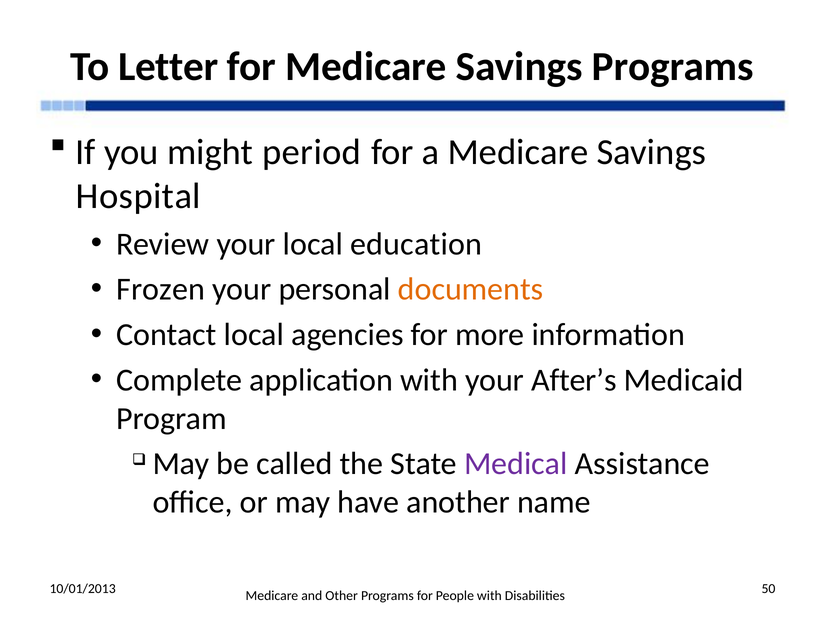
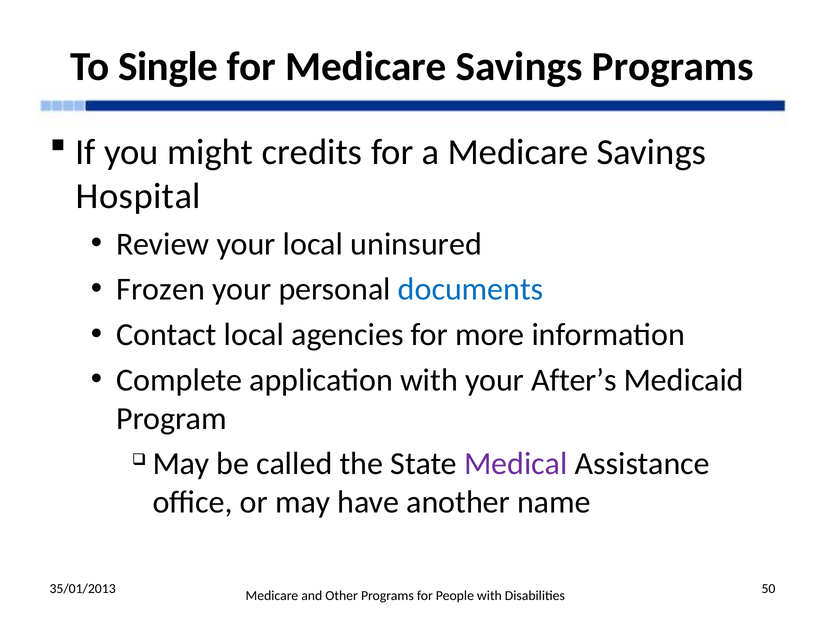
Letter: Letter -> Single (168, 67)
period: period -> credits (312, 152)
education: education -> uninsured (416, 244)
documents colour: orange -> blue (471, 290)
10/01/2013: 10/01/2013 -> 35/01/2013 (83, 589)
